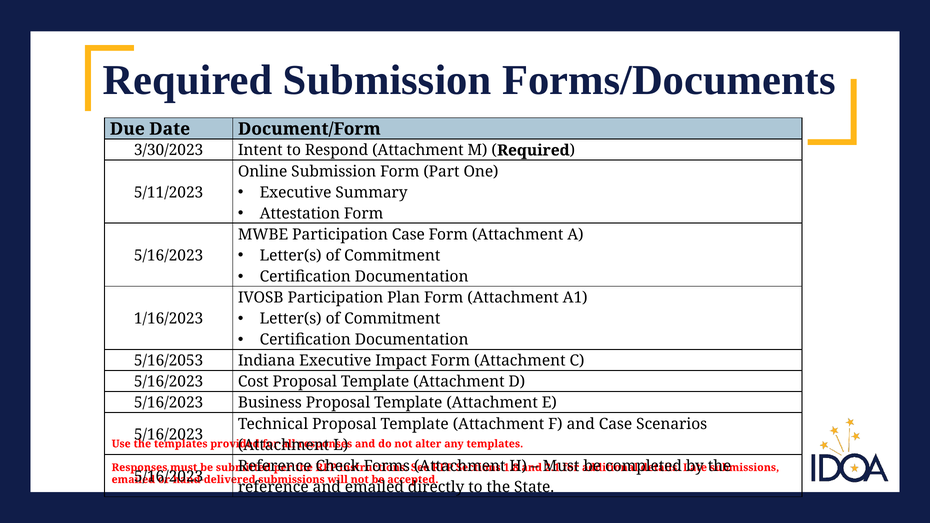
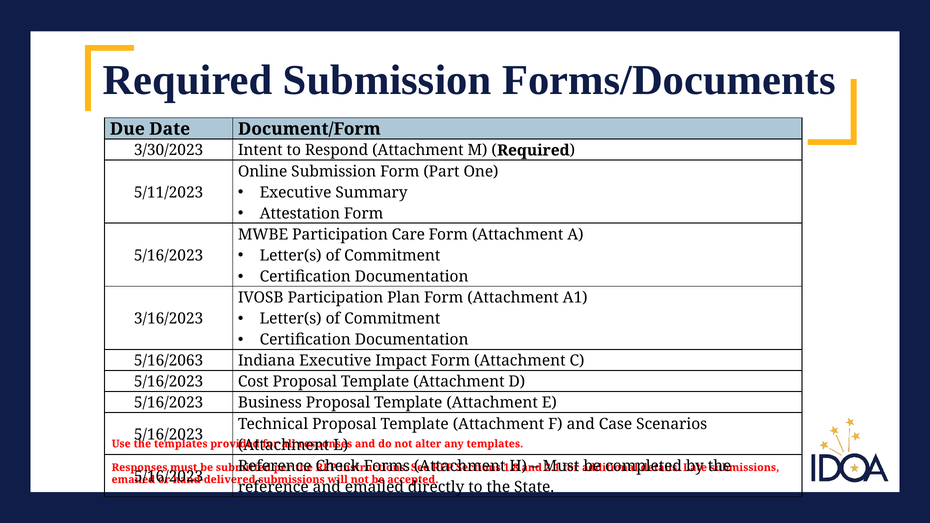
Participation Case: Case -> Care (408, 235)
1/16/2023: 1/16/2023 -> 3/16/2023 (169, 319)
5/16/2053: 5/16/2053 -> 5/16/2063 (169, 361)
